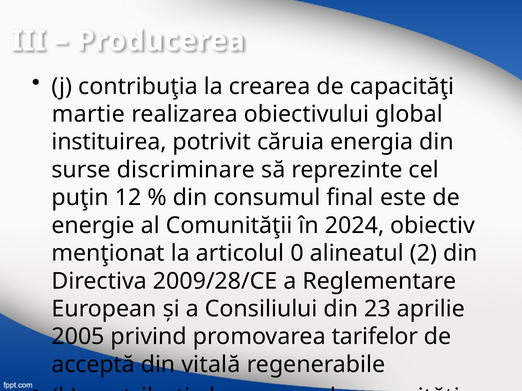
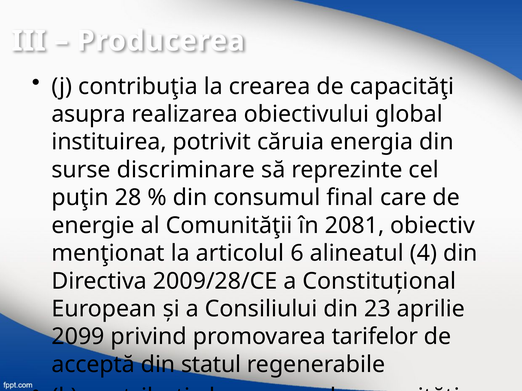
martie: martie -> asupra (89, 114)
12: 12 -> 28 (128, 198)
este: este -> care (403, 198)
2024: 2024 -> 2081 (355, 226)
0: 0 -> 6 (297, 254)
2: 2 -> 4 (423, 254)
Reglementare: Reglementare -> Constituţional (379, 281)
2005: 2005 -> 2099 (78, 337)
vitală: vitală -> statul (211, 365)
